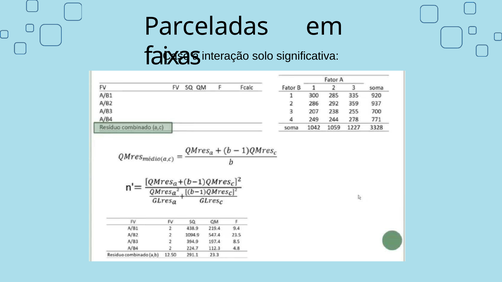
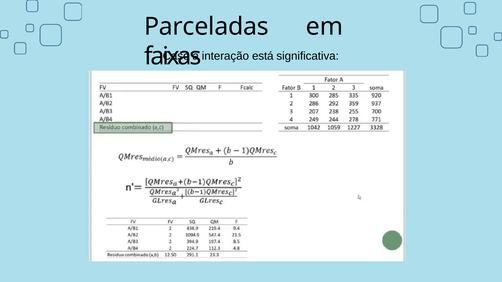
solo: solo -> está (263, 56)
